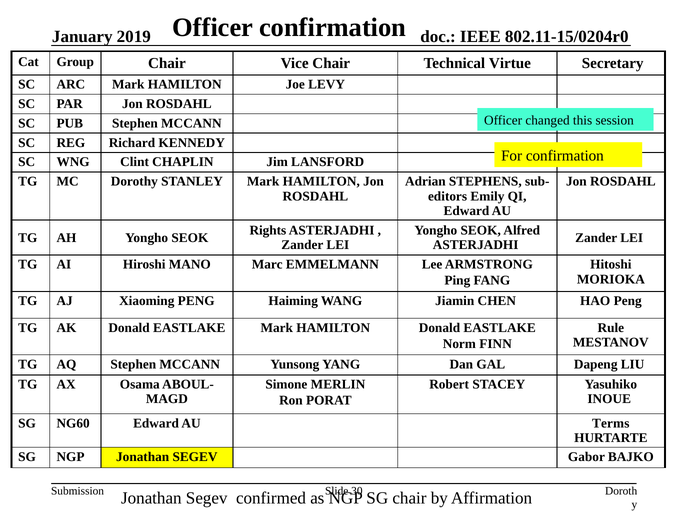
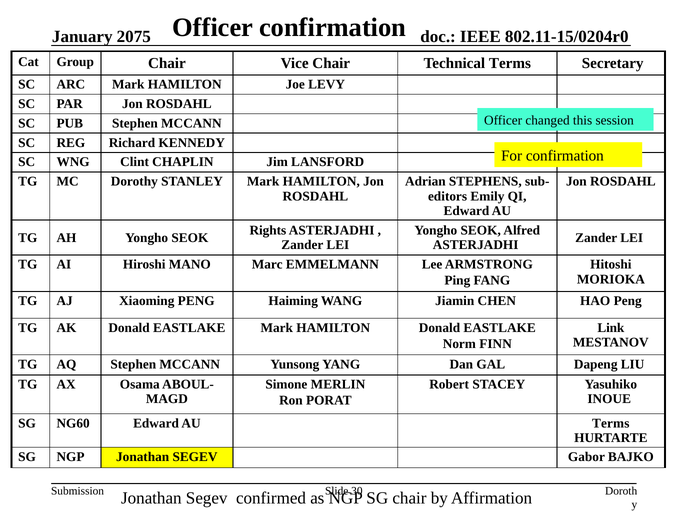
2019: 2019 -> 2075 (134, 36)
Technical Virtue: Virtue -> Terms (510, 63)
Rule: Rule -> Link (611, 327)
